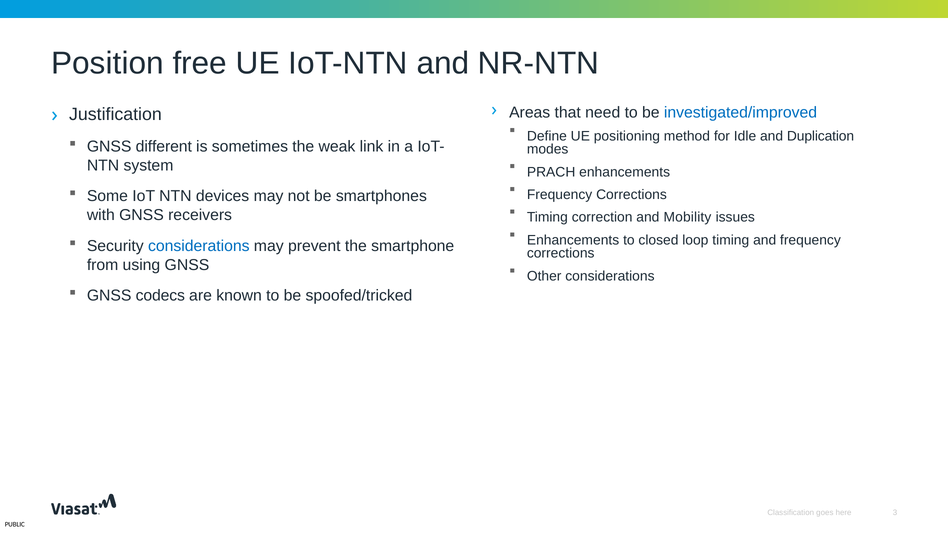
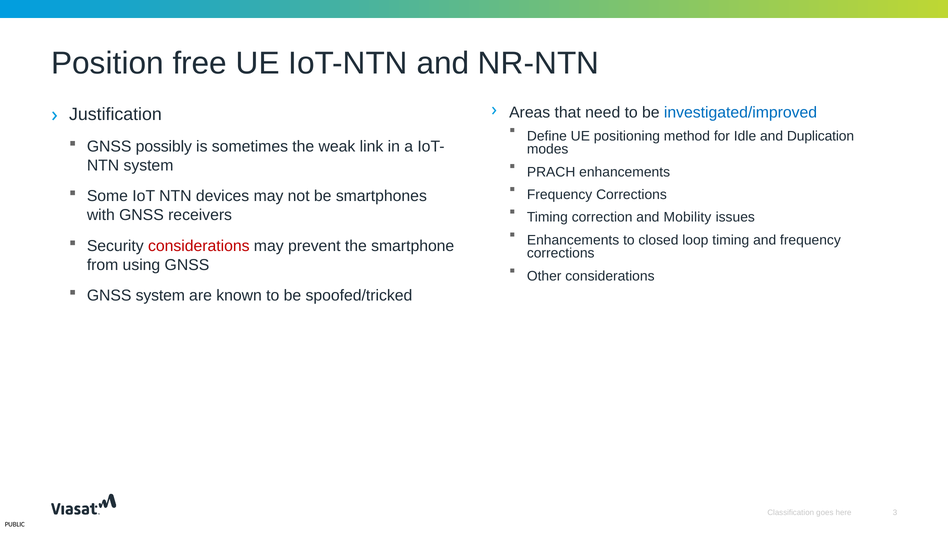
different: different -> possibly (164, 146)
considerations colour: blue -> red (199, 246)
GNSS codecs: codecs -> system (160, 296)
